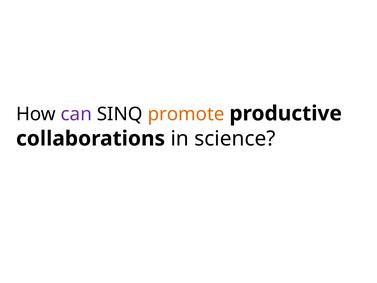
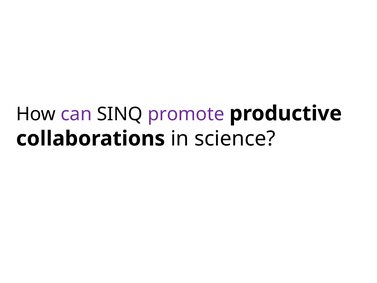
promote colour: orange -> purple (186, 114)
